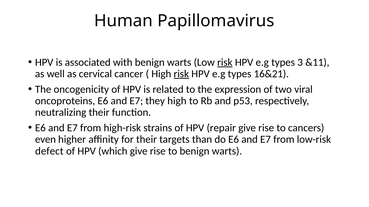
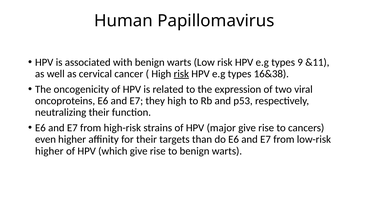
risk underline: present -> none (225, 62)
3: 3 -> 9 (300, 62)
16&21: 16&21 -> 16&38 (271, 74)
repair: repair -> major (221, 128)
defect: defect -> higher (49, 151)
